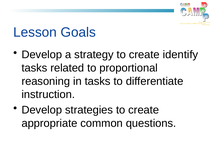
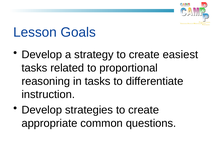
identify: identify -> easiest (180, 55)
